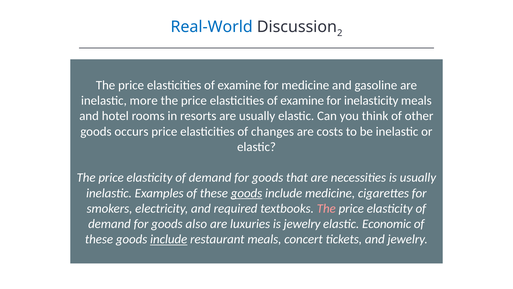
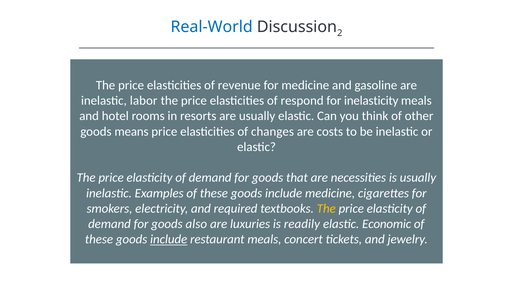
examine: examine -> revenue (239, 85)
more: more -> labor (144, 100)
examine: examine -> respond (302, 100)
occurs: occurs -> means (132, 131)
goods underline: present -> none (247, 193)
The colour: pink -> yellow (326, 208)
is jewelry: jewelry -> readily (302, 224)
